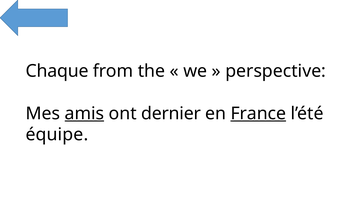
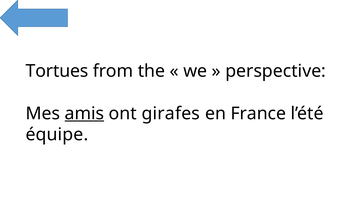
Chaque: Chaque -> Tortues (57, 71)
dernier: dernier -> girafes (171, 113)
France underline: present -> none (258, 113)
